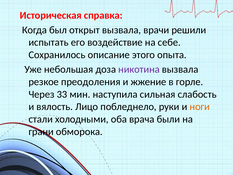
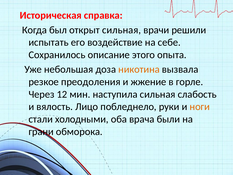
открыт вызвала: вызвала -> сильная (122, 30)
никотина colour: purple -> orange (139, 69)
33: 33 -> 12 (62, 94)
